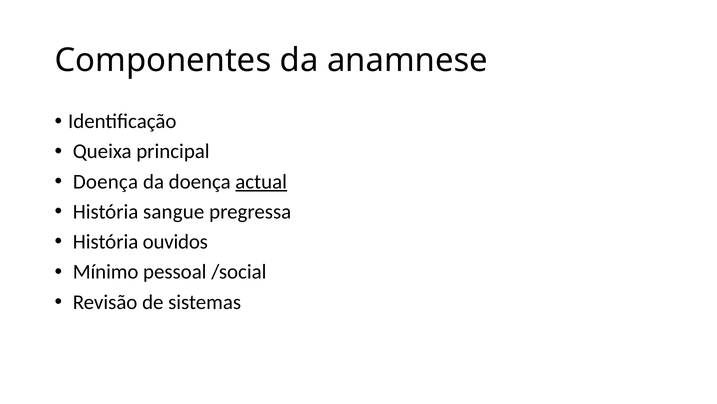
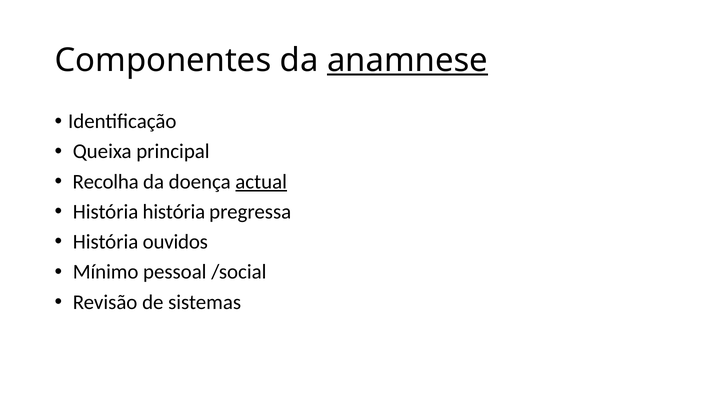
anamnese underline: none -> present (408, 60)
Doença: Doença -> Recolha (106, 181)
História sangue: sangue -> história (174, 211)
